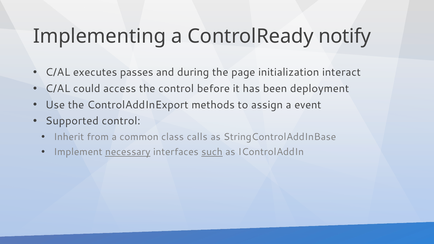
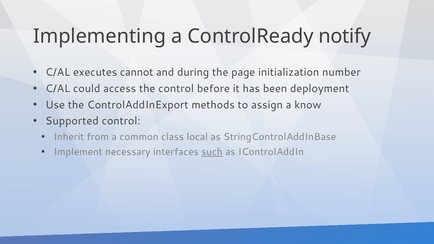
passes: passes -> cannot (137, 72)
interact: interact -> number (341, 72)
event: event -> know (308, 105)
calls: calls -> local (197, 137)
necessary underline: present -> none (128, 152)
